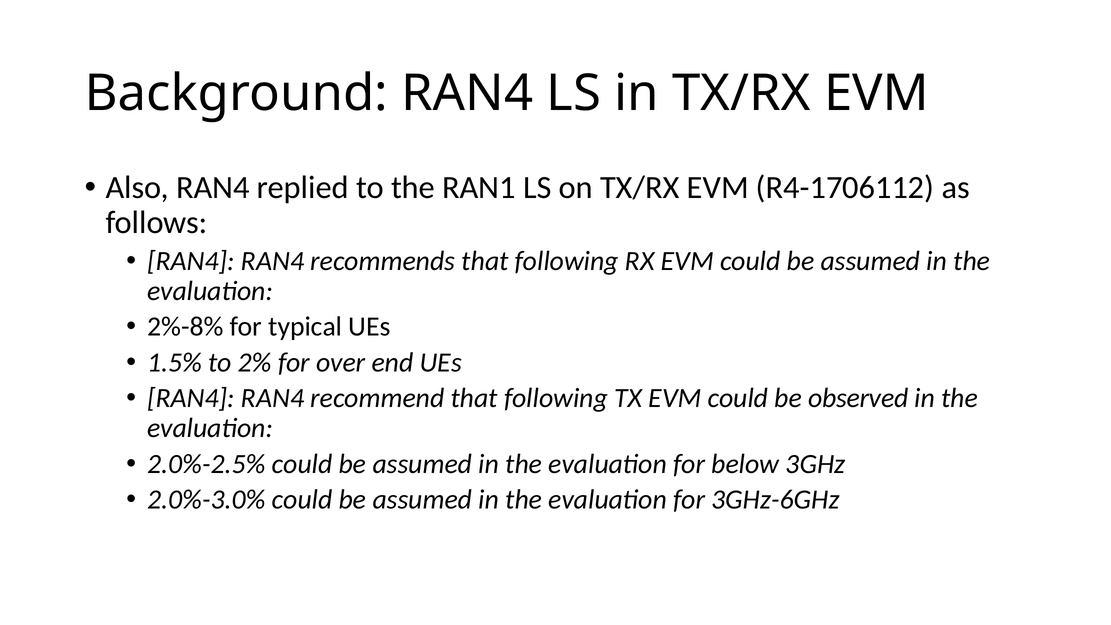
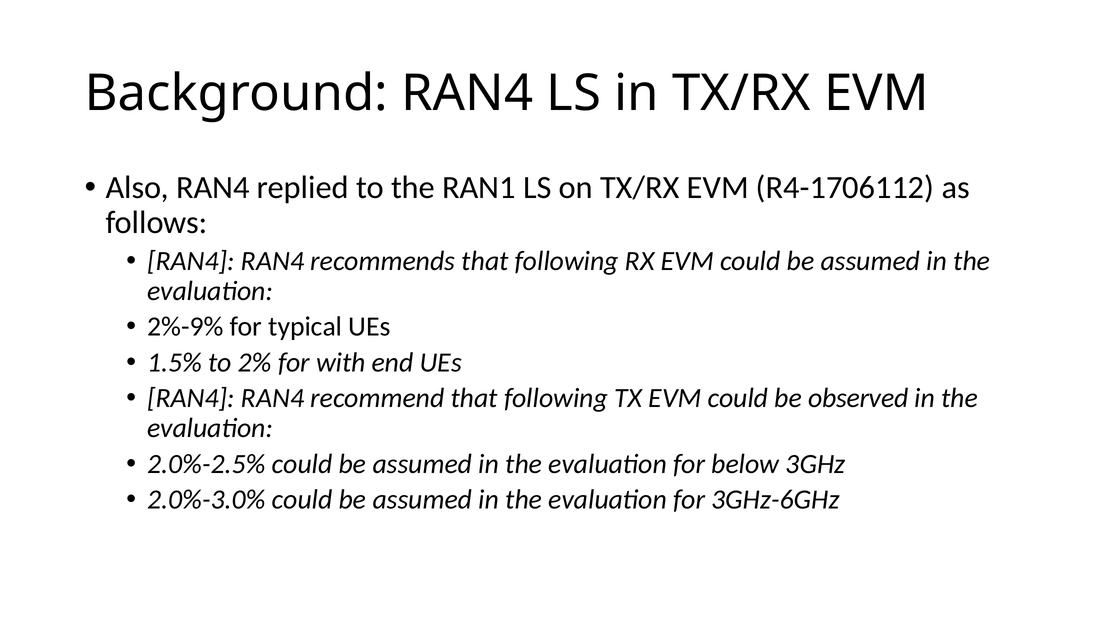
2%-8%: 2%-8% -> 2%-9% (185, 327)
over: over -> with (341, 363)
